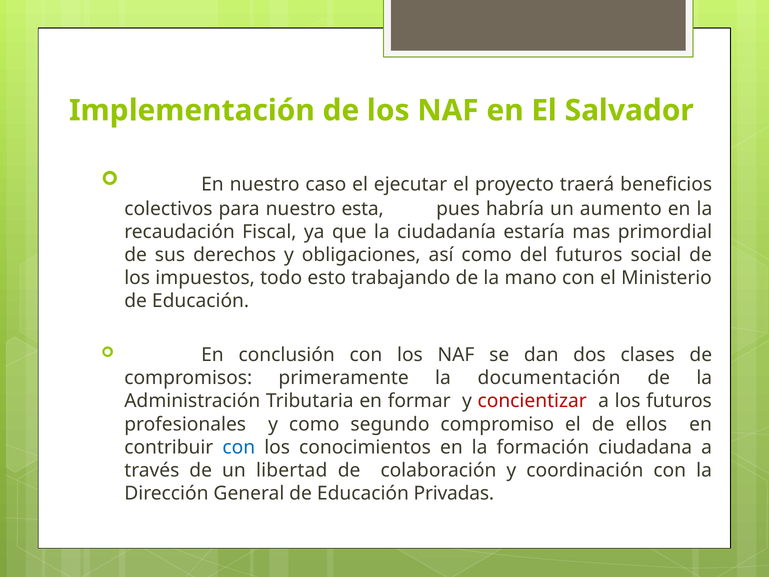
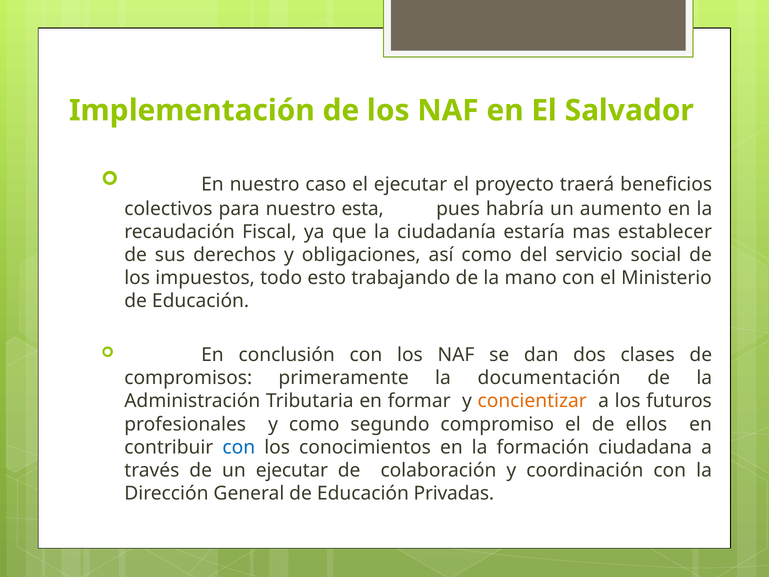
primordial: primordial -> establecer (665, 232)
del futuros: futuros -> servicio (589, 255)
concientizar colour: red -> orange (532, 401)
un libertad: libertad -> ejecutar (292, 470)
